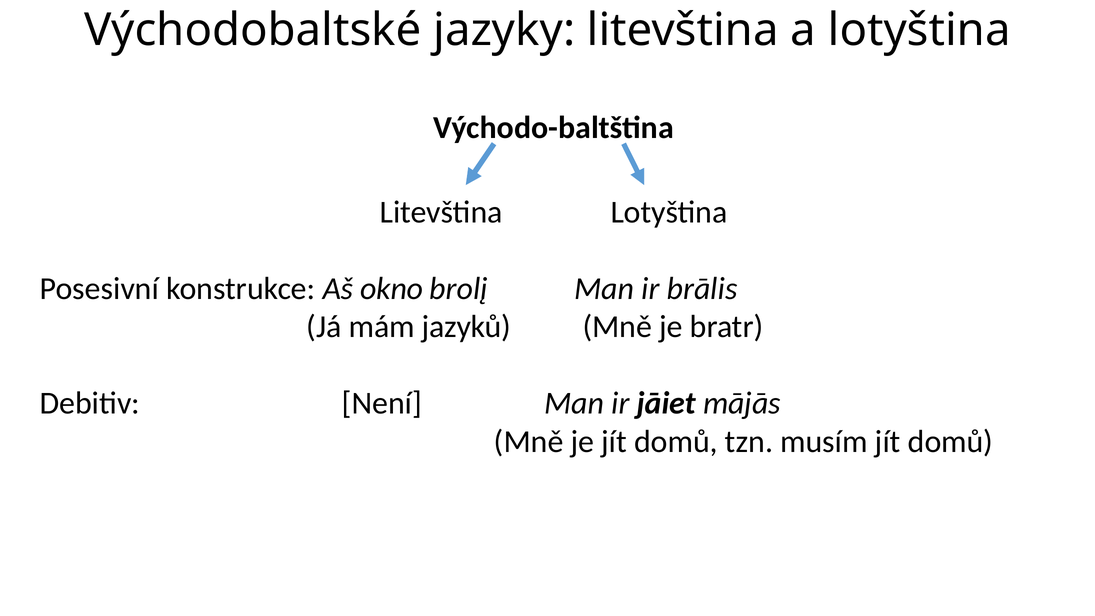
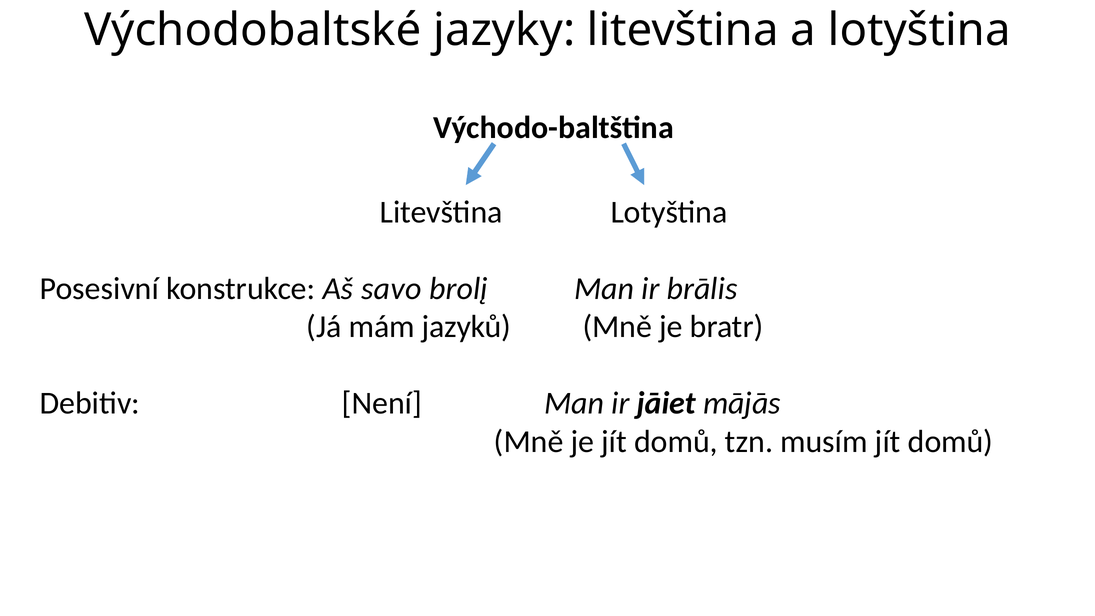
okno: okno -> savo (391, 289)
